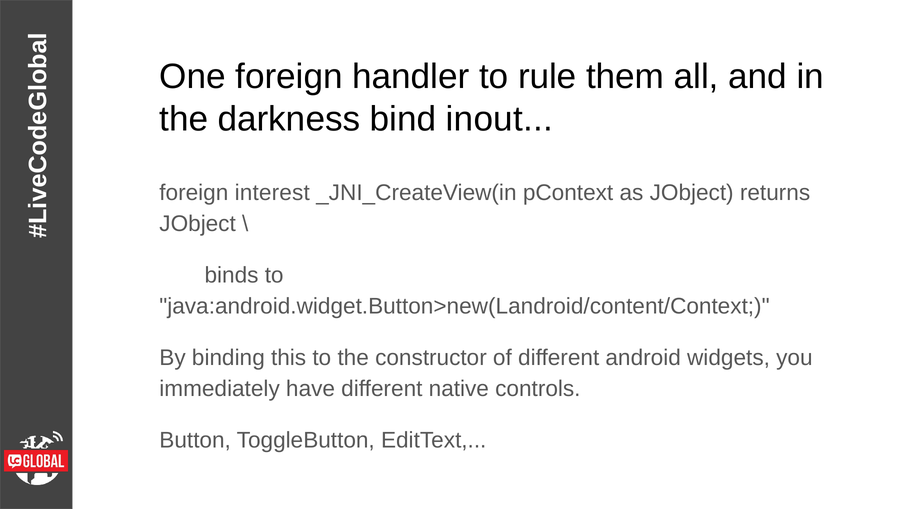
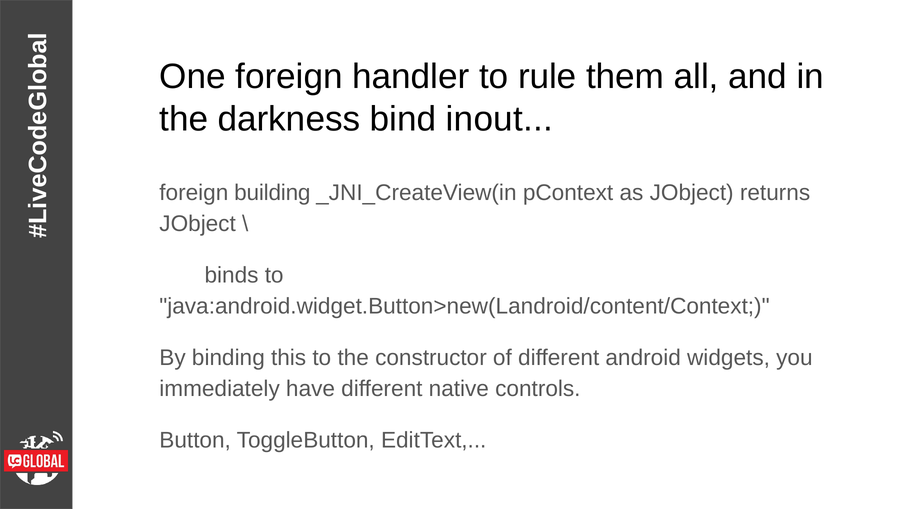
interest: interest -> building (272, 192)
